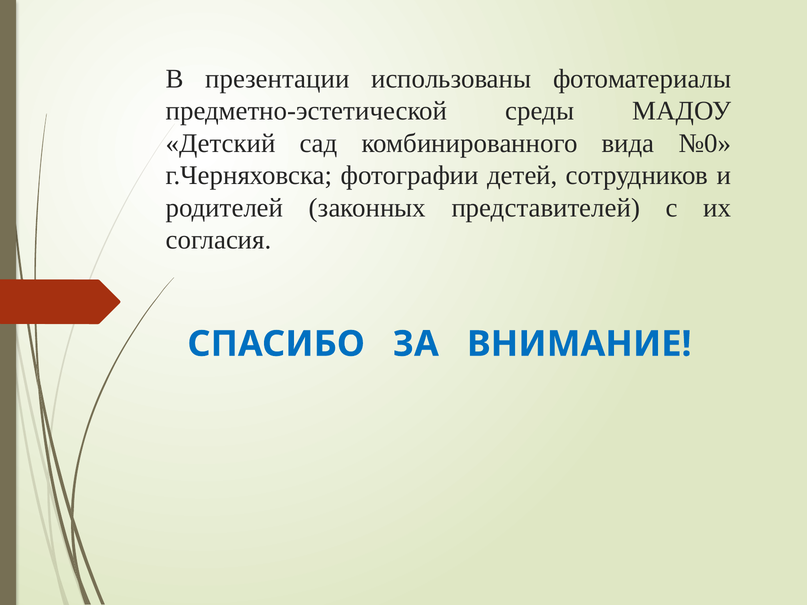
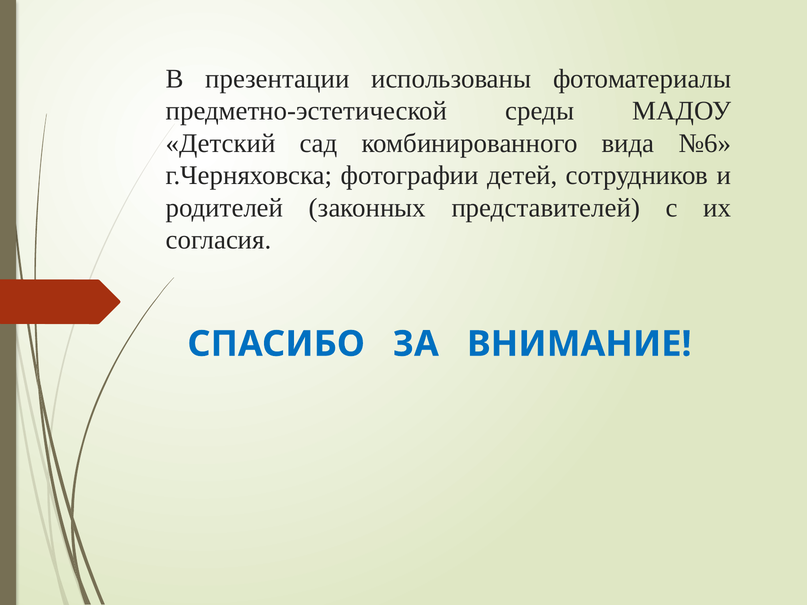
№0: №0 -> №6 (705, 143)
